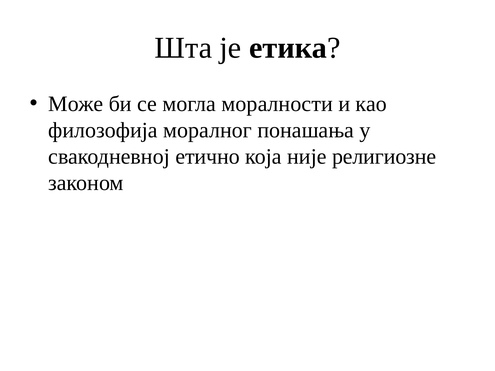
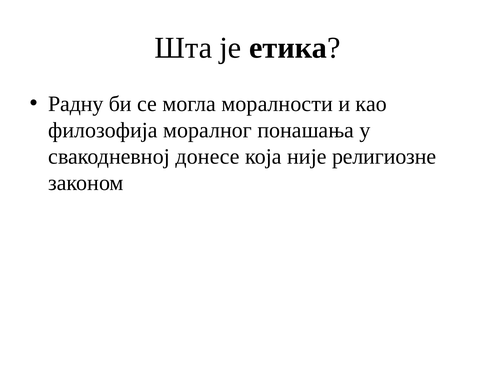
Може: Може -> Радну (76, 104)
етично: етично -> донесе (207, 157)
